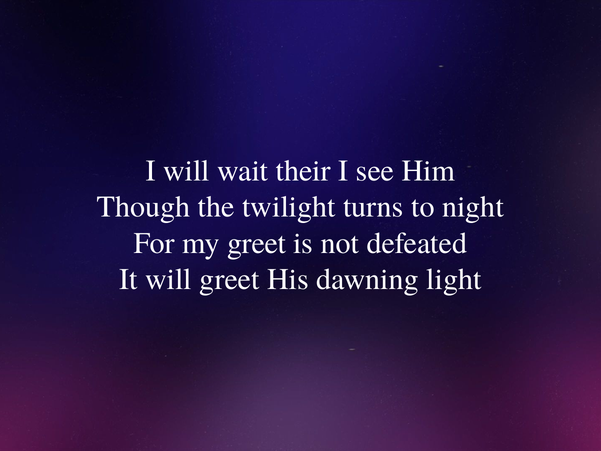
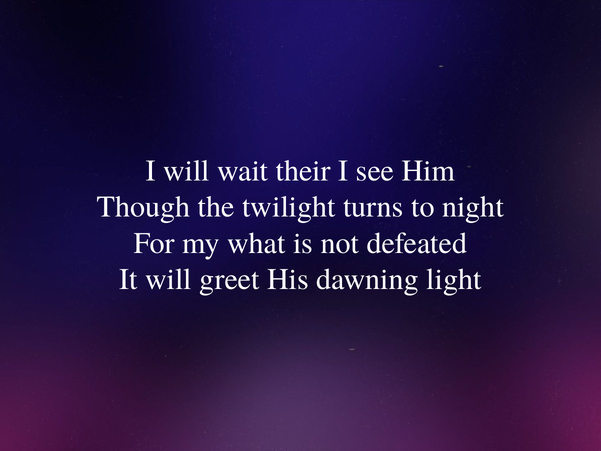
my greet: greet -> what (256, 243)
